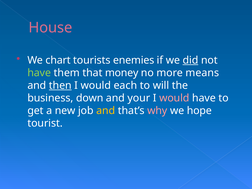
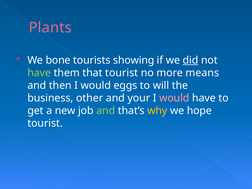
House: House -> Plants (50, 28)
chart: chart -> bone (58, 60)
enemies: enemies -> showing (134, 60)
that money: money -> tourist (122, 73)
then underline: present -> none (60, 85)
each: each -> eggs (125, 85)
down: down -> other (90, 98)
and colour: yellow -> light green (106, 111)
why colour: pink -> yellow (157, 111)
